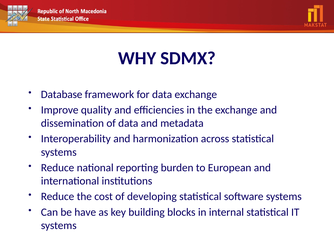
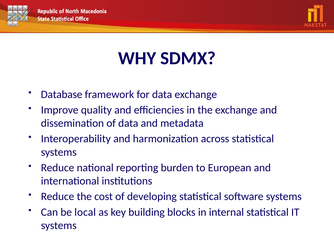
have: have -> local (85, 213)
